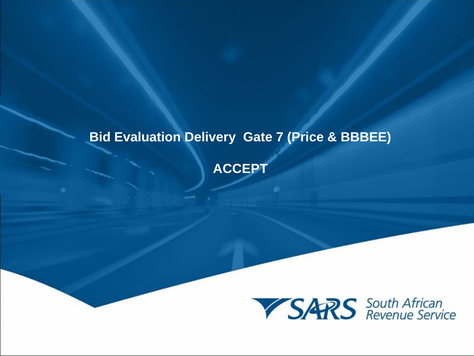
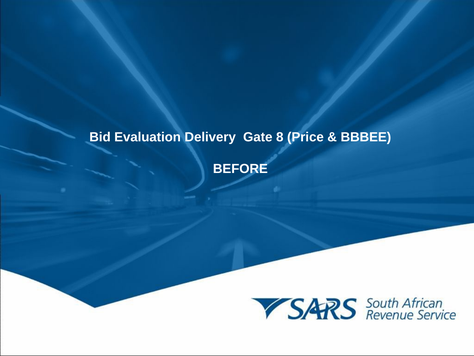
7: 7 -> 8 (280, 137)
ACCEPT: ACCEPT -> BEFORE (240, 169)
